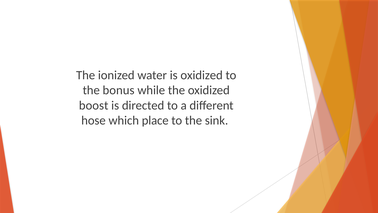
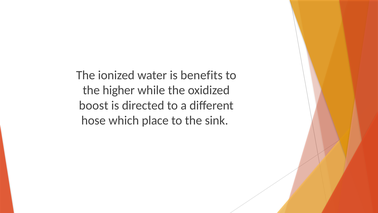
is oxidized: oxidized -> benefits (202, 75)
bonus: bonus -> higher (119, 90)
